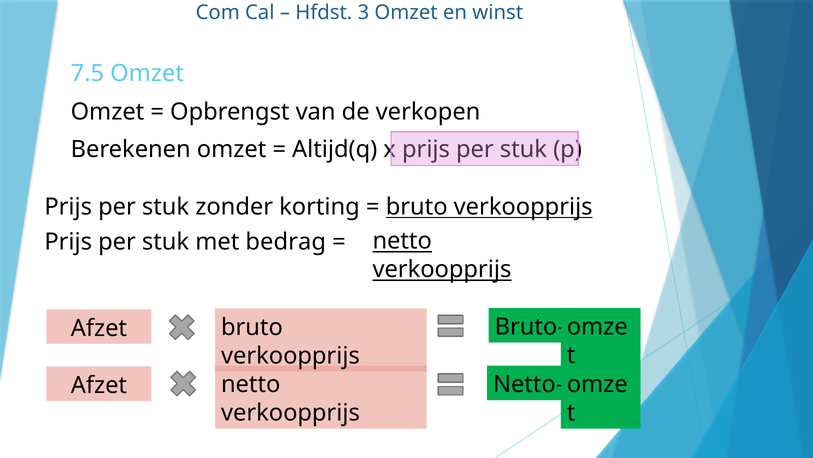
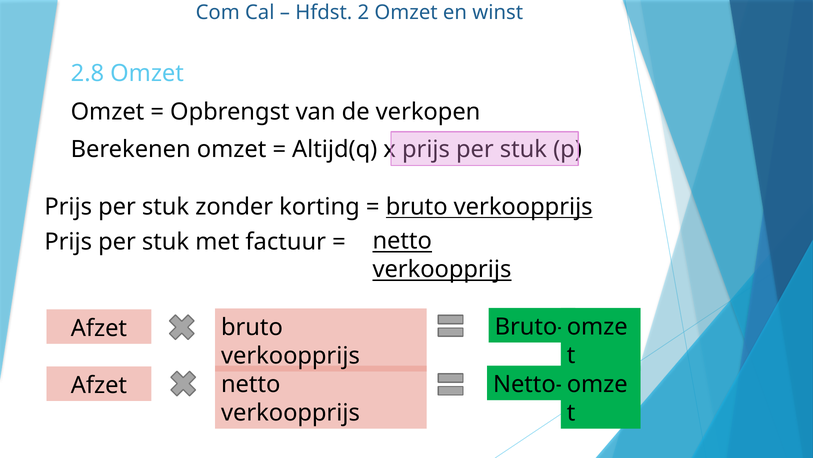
3: 3 -> 2 (363, 13)
7.5: 7.5 -> 2.8 (87, 73)
bedrag: bedrag -> factuur (286, 242)
